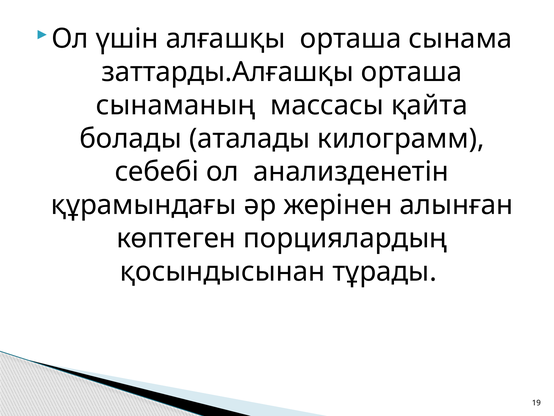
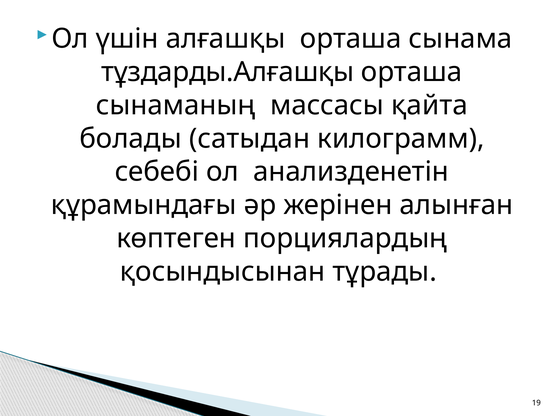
заттарды.Алғашқы: заттарды.Алғашқы -> тұздарды.Алғашқы (228, 72)
аталады: аталады -> сатыдан (250, 138)
